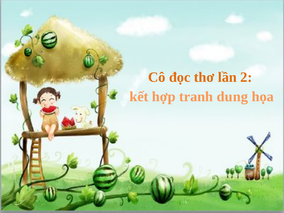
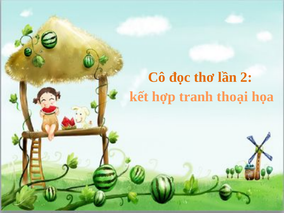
dung: dung -> thoại (232, 97)
